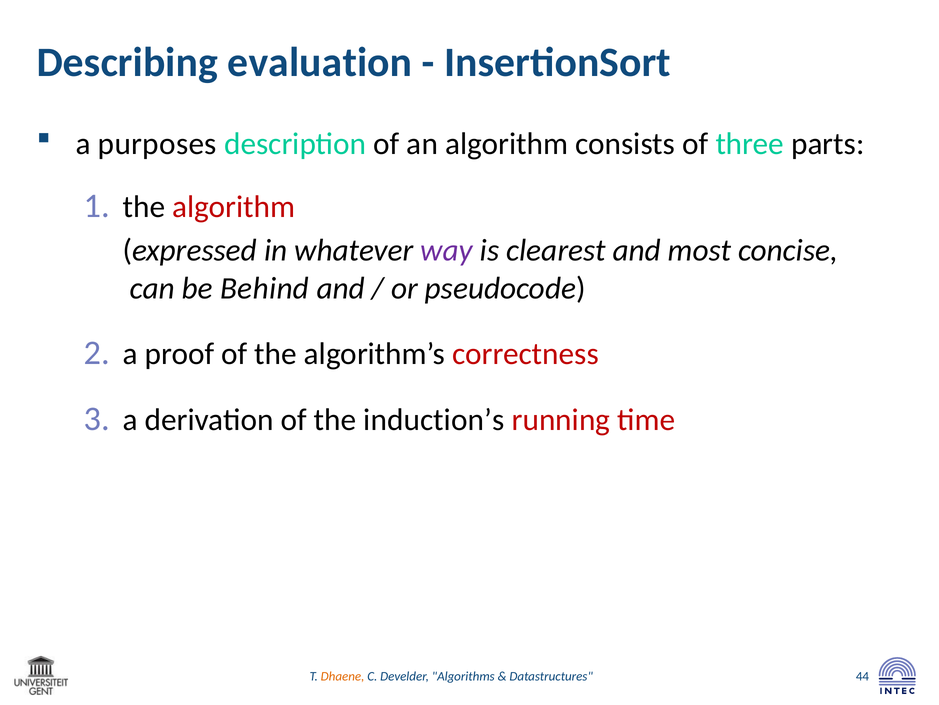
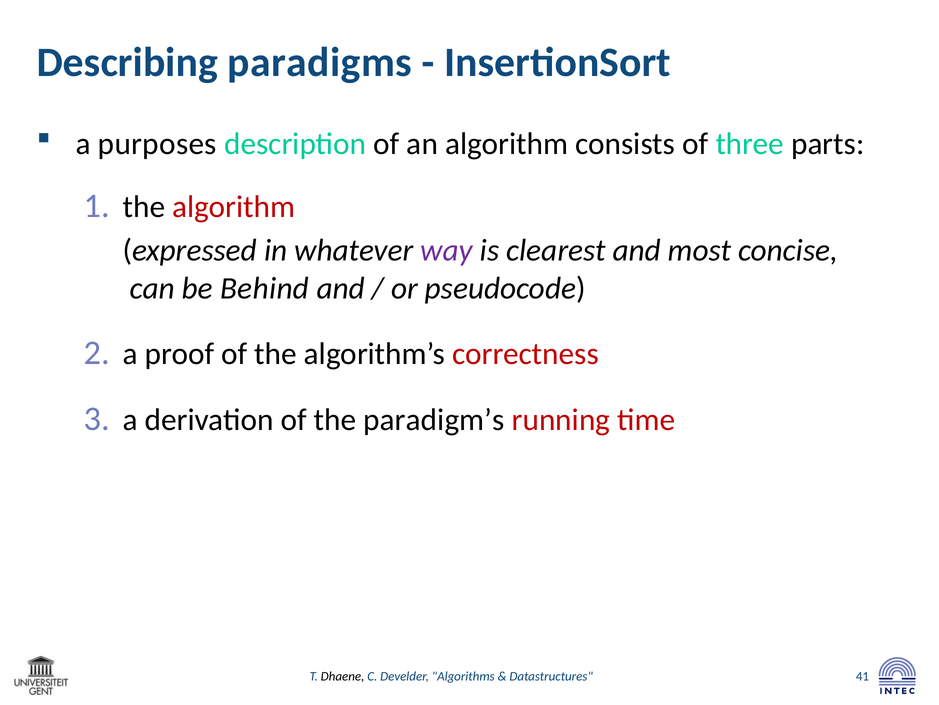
evaluation: evaluation -> paradigms (320, 63)
induction’s: induction’s -> paradigm’s (434, 419)
Dhaene colour: orange -> black (343, 676)
44: 44 -> 41 (862, 676)
